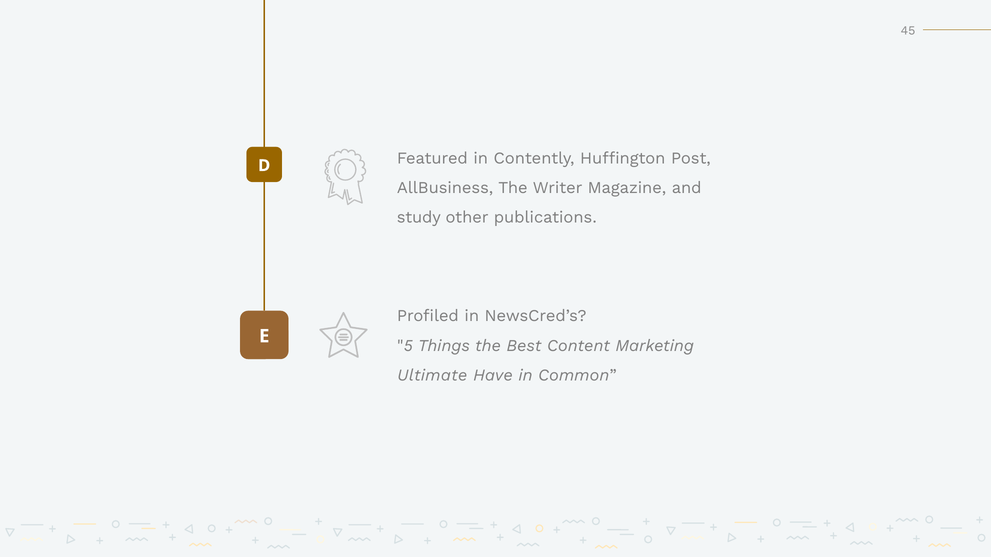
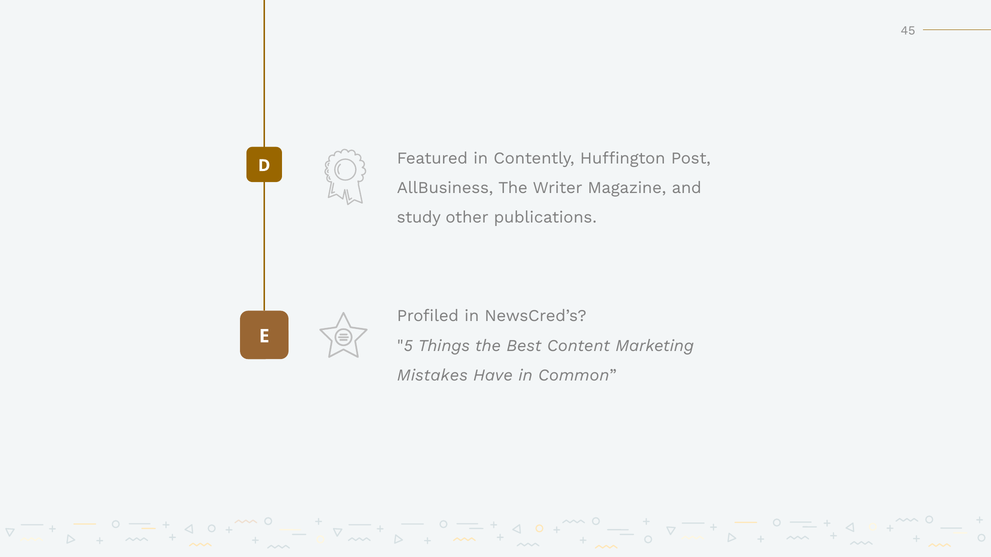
Ultimate: Ultimate -> Mistakes (432, 376)
